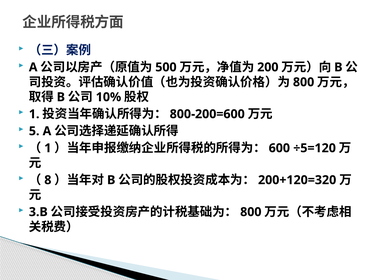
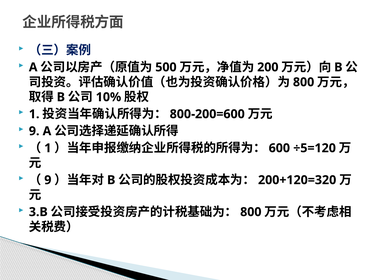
5: 5 -> 9 (34, 131)
8: 8 -> 9 (48, 180)
